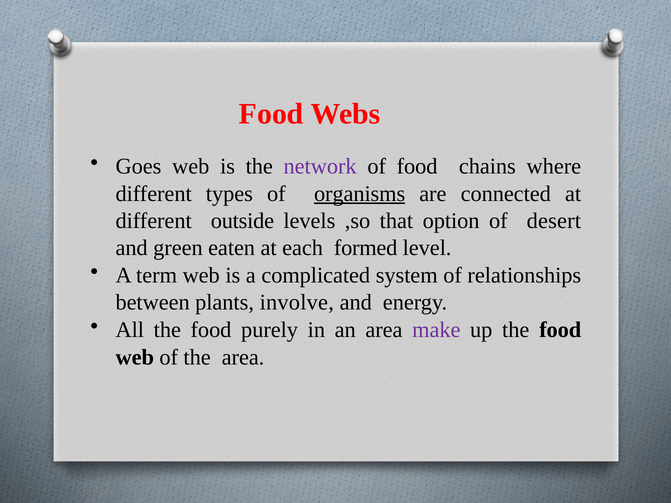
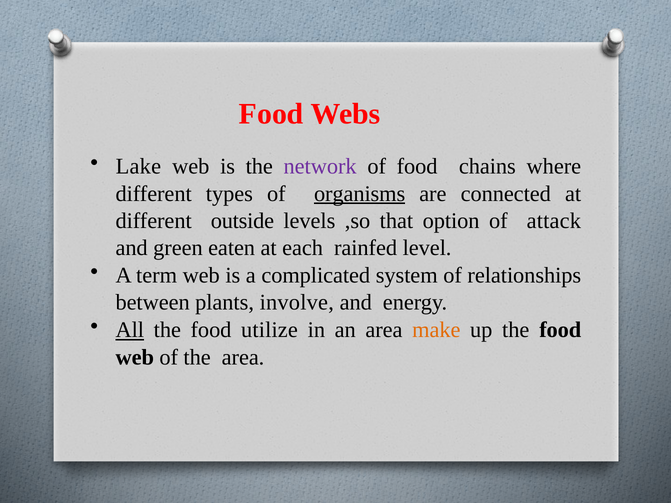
Goes: Goes -> Lake (138, 167)
desert: desert -> attack (554, 221)
formed: formed -> rainfed (366, 248)
All underline: none -> present (130, 330)
purely: purely -> utilize (269, 330)
make colour: purple -> orange (436, 330)
